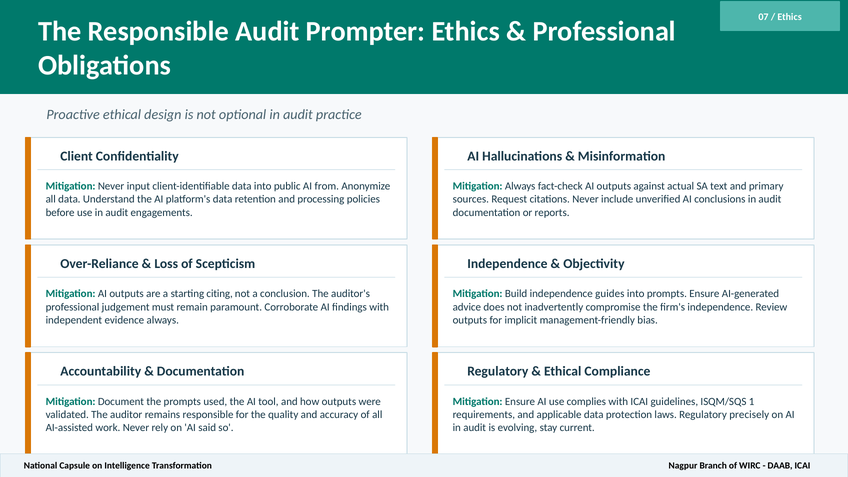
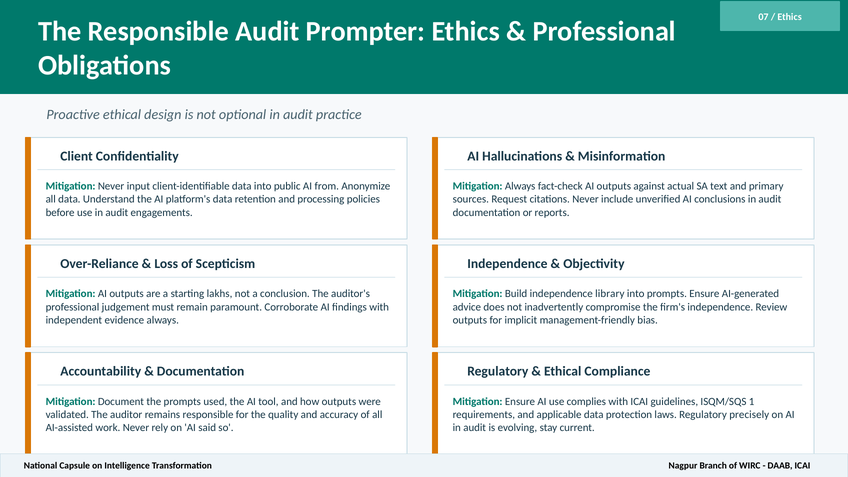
citing: citing -> lakhs (220, 294)
guides: guides -> library (610, 294)
